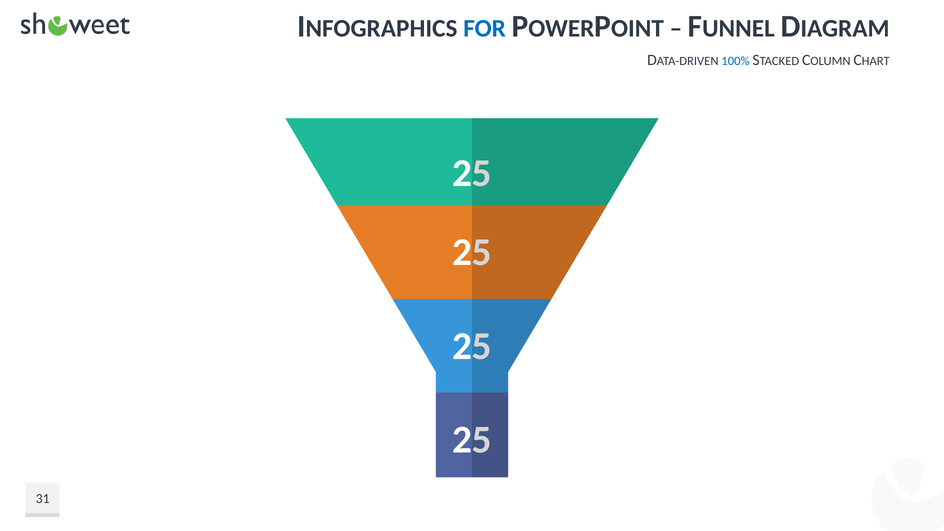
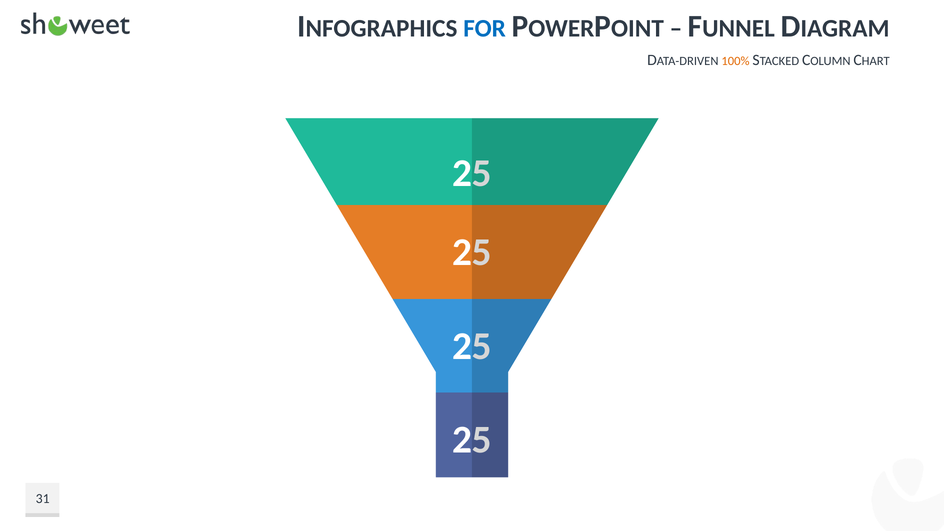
100% colour: blue -> orange (735, 61)
